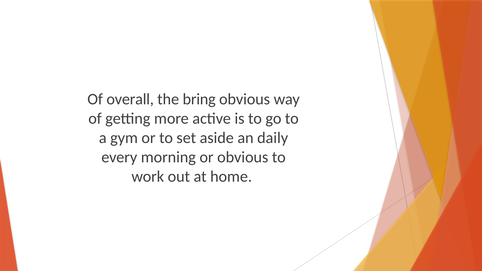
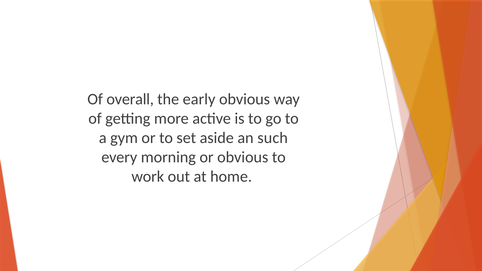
bring: bring -> early (199, 99)
daily: daily -> such (273, 138)
